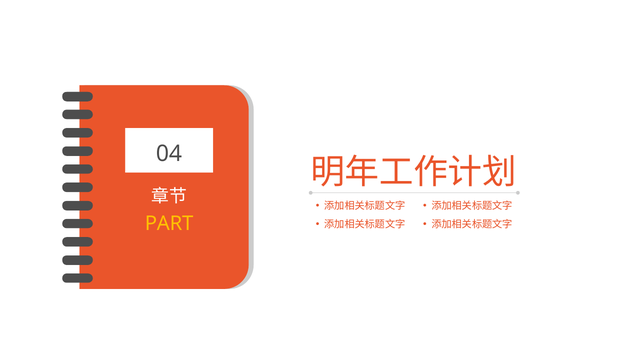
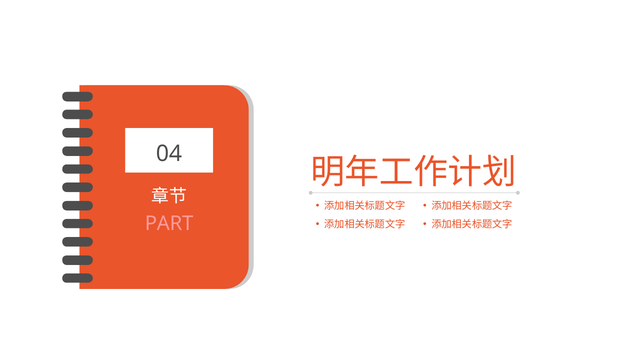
PART colour: yellow -> pink (169, 224)
